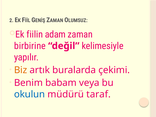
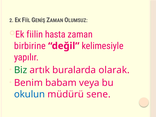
adam: adam -> hasta (55, 34)
Biz colour: orange -> green (21, 70)
çekimi: çekimi -> olarak (114, 70)
taraf: taraf -> sene (99, 94)
